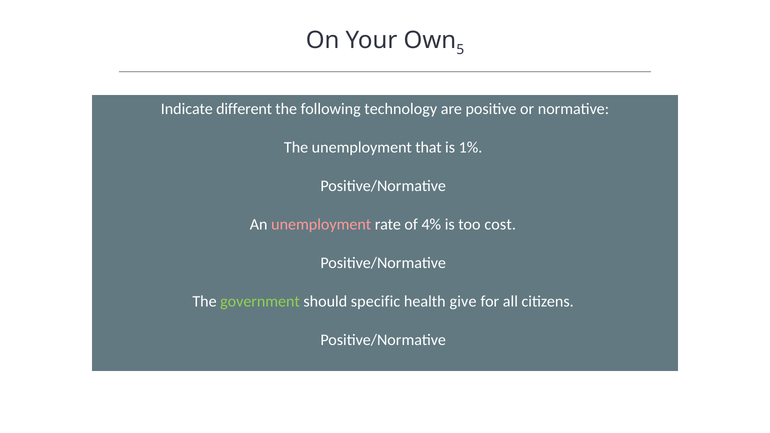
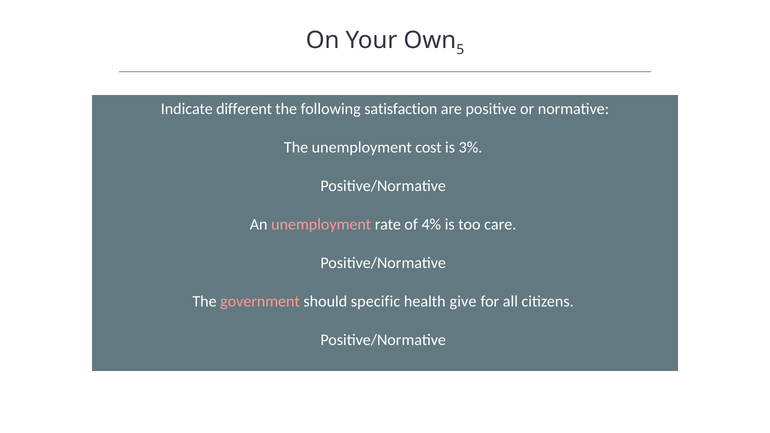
technology: technology -> satisfaction (401, 109)
that: that -> cost (429, 148)
1%: 1% -> 3% (470, 148)
cost: cost -> care (500, 225)
government colour: light green -> pink (260, 302)
